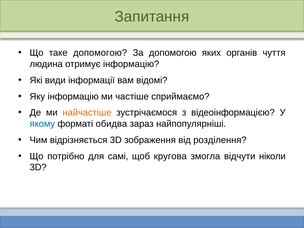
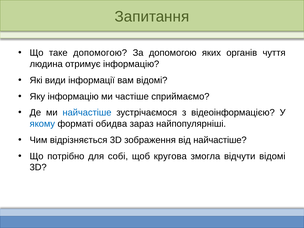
найчастіше colour: orange -> blue (87, 113)
від розділення: розділення -> найчастіше (220, 140)
самі: самі -> собі (118, 156)
відчути ніколи: ніколи -> відомі (272, 156)
